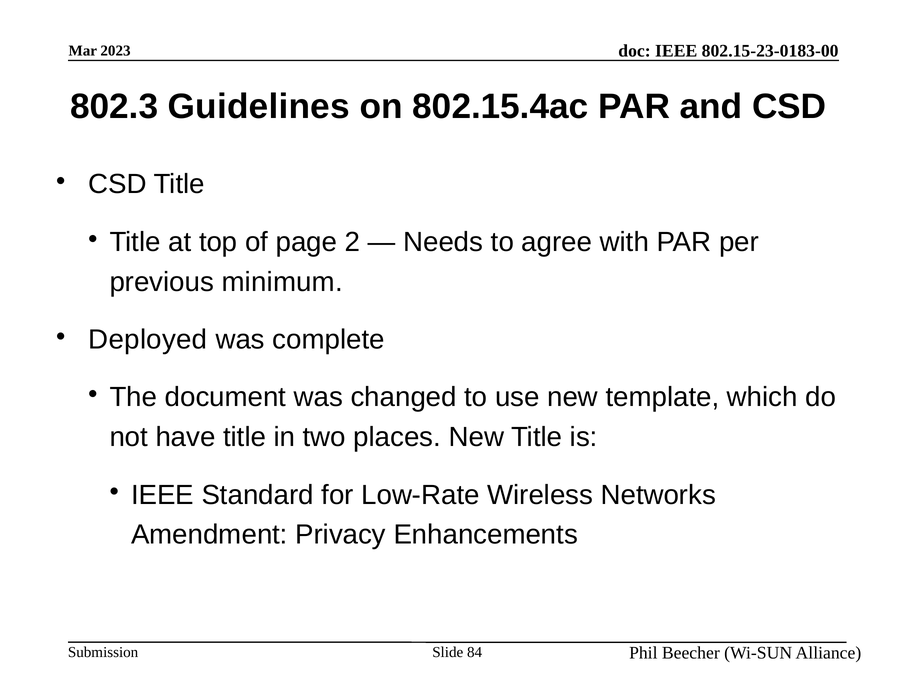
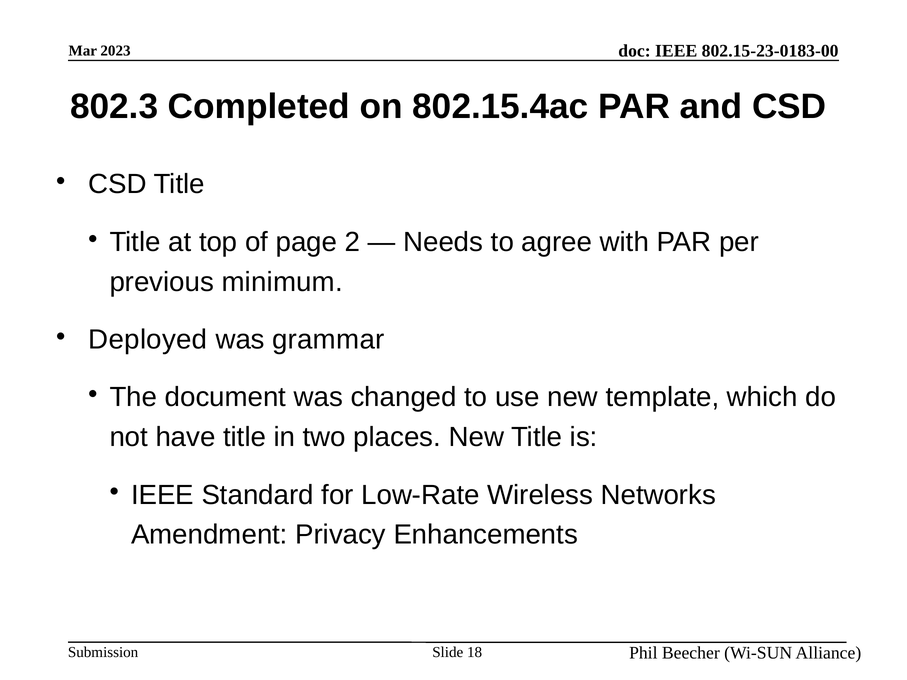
Guidelines: Guidelines -> Completed (259, 107)
complete: complete -> grammar (328, 340)
84: 84 -> 18 (475, 652)
